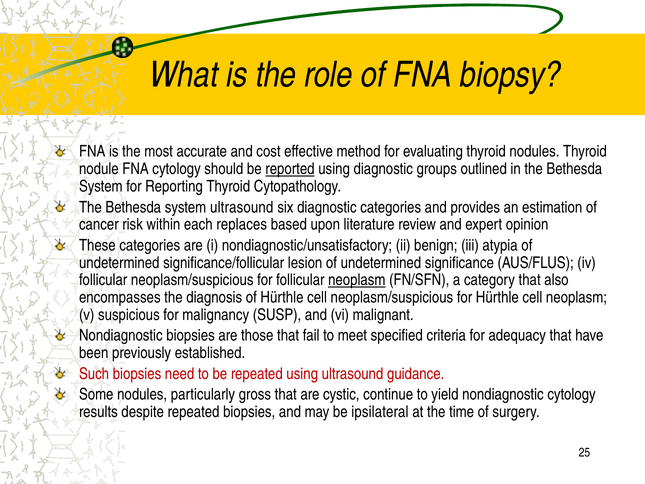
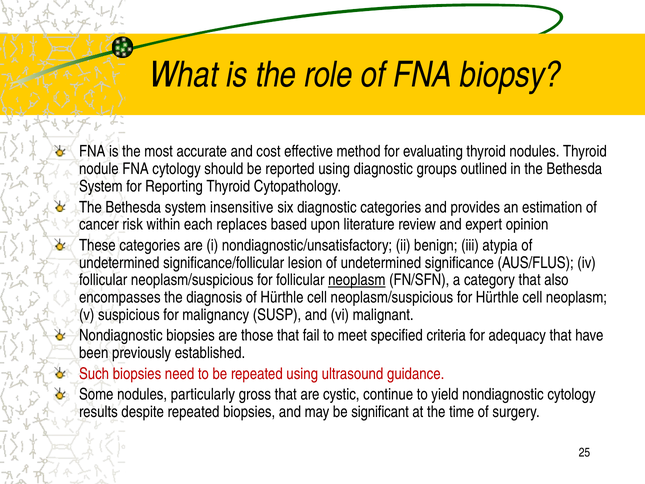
reported underline: present -> none (290, 169)
system ultrasound: ultrasound -> insensitive (242, 207)
ipsilateral: ipsilateral -> significant (380, 412)
